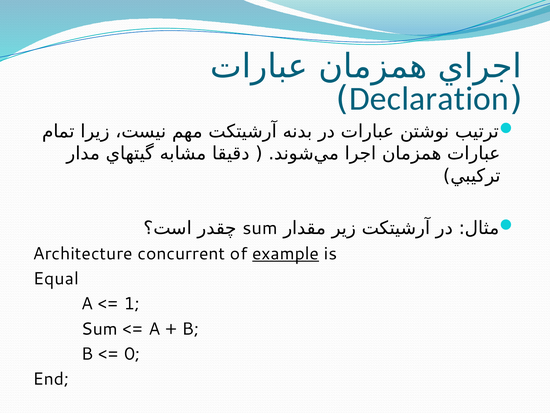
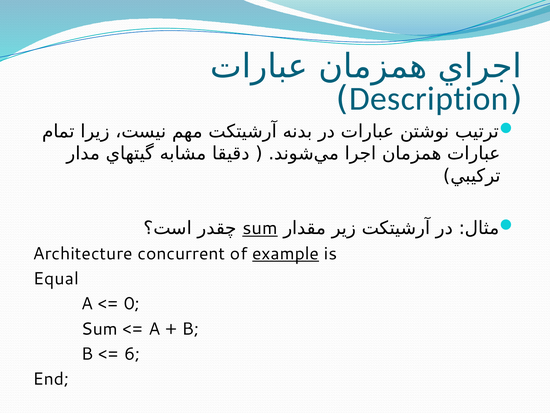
Declaration: Declaration -> Description (429, 98)
sum underline: none -> present (260, 228)
1: 1 -> 0 (132, 303)
0: 0 -> 6 (132, 354)
